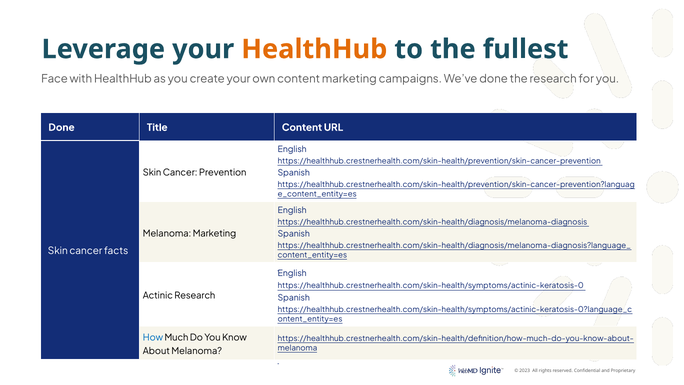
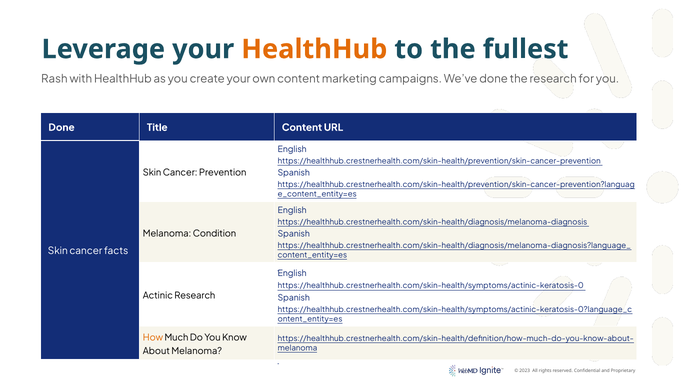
Face: Face -> Rash (54, 79)
Melanoma Marketing: Marketing -> Condition (214, 233)
How colour: blue -> orange (153, 338)
